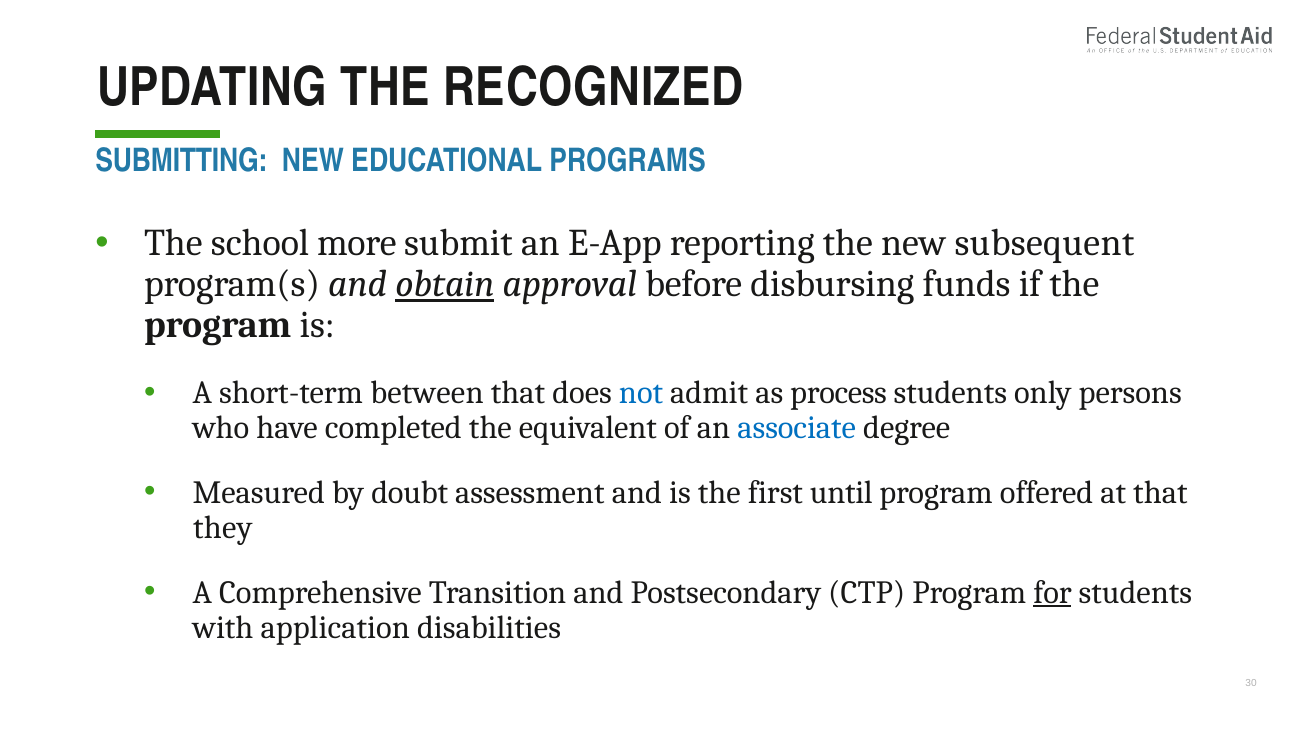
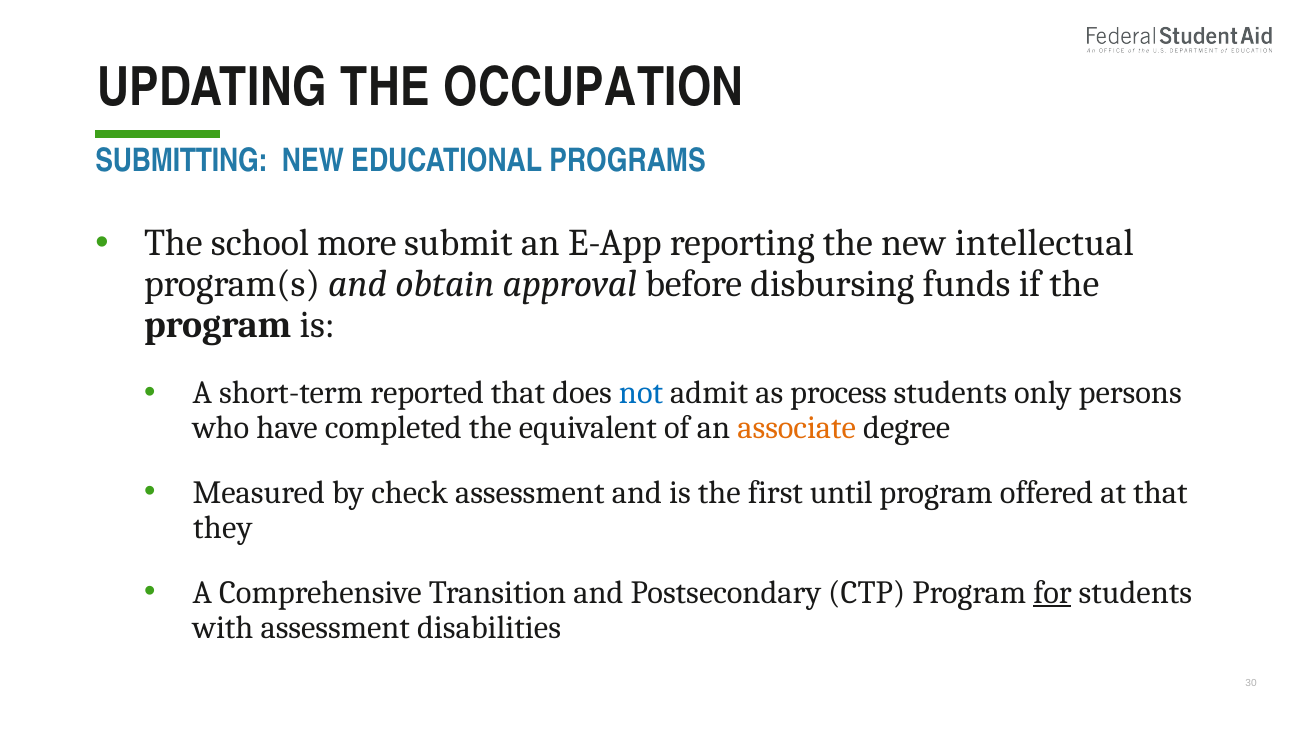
RECOGNIZED: RECOGNIZED -> OCCUPATION (594, 88)
subsequent: subsequent -> intellectual (1044, 243)
obtain underline: present -> none (445, 284)
between: between -> reported (427, 393)
associate colour: blue -> orange (797, 428)
doubt: doubt -> check (410, 492)
with application: application -> assessment (335, 627)
